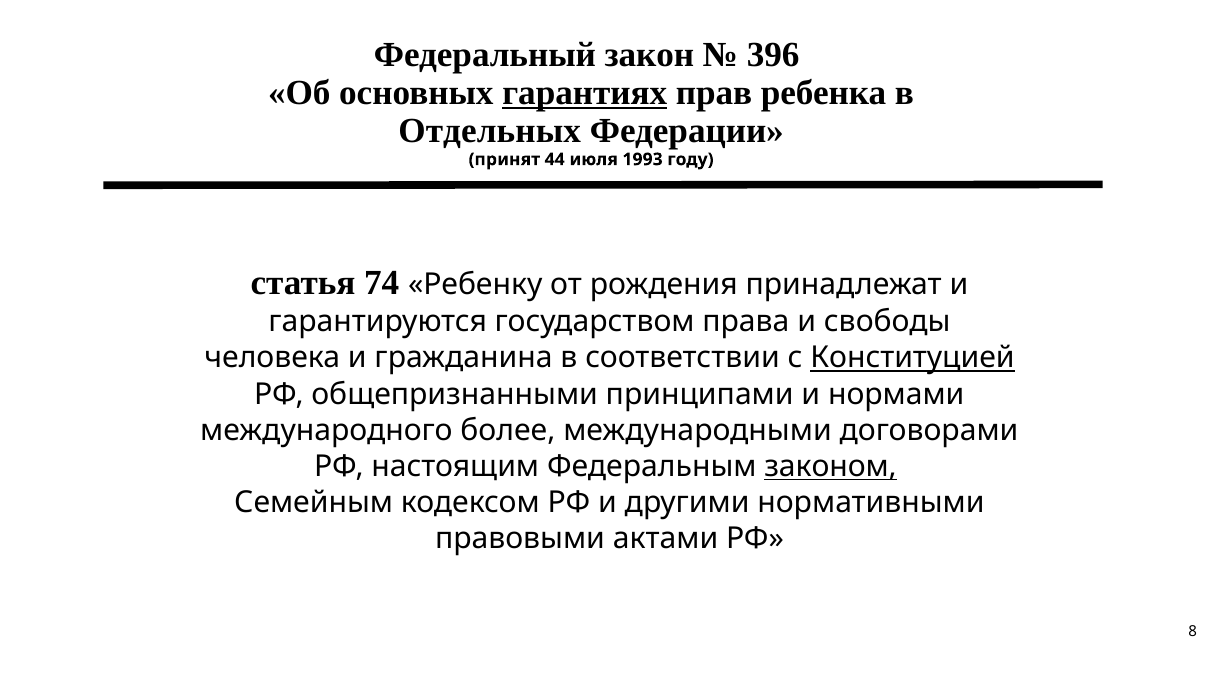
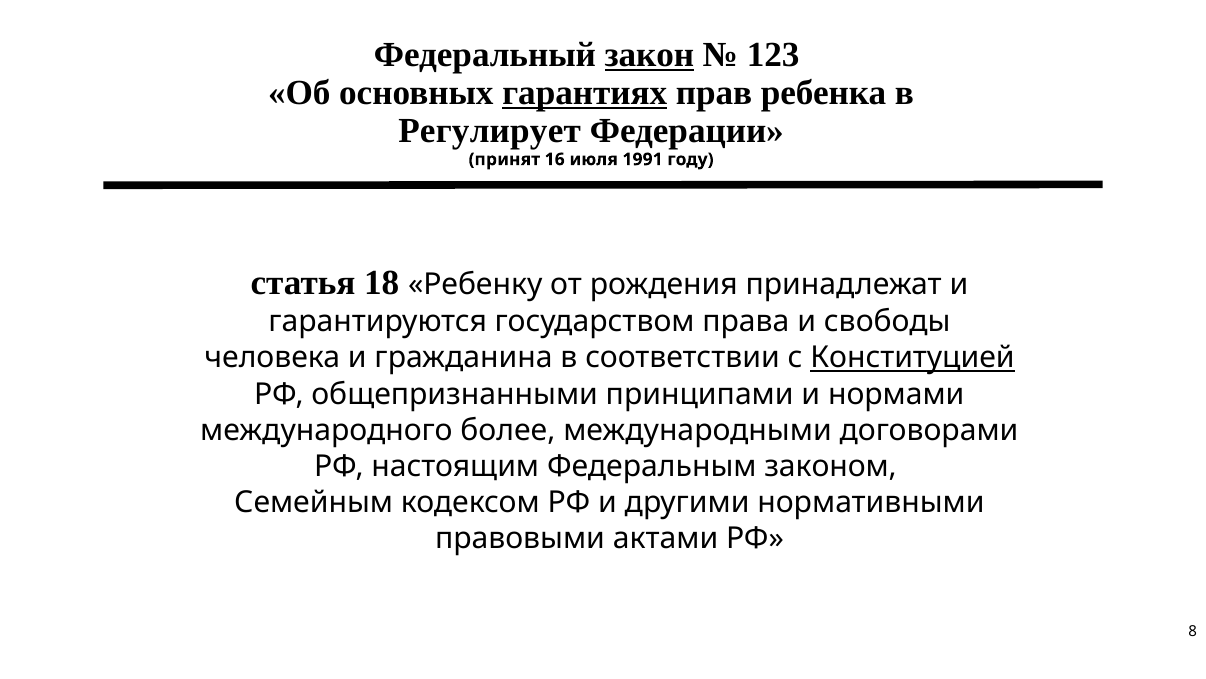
закон underline: none -> present (649, 55)
396: 396 -> 123 (773, 55)
Отдельных: Отдельных -> Регулирует (490, 131)
44: 44 -> 16 (555, 159)
1993: 1993 -> 1991 (643, 159)
74: 74 -> 18 (382, 283)
законом underline: present -> none (831, 466)
